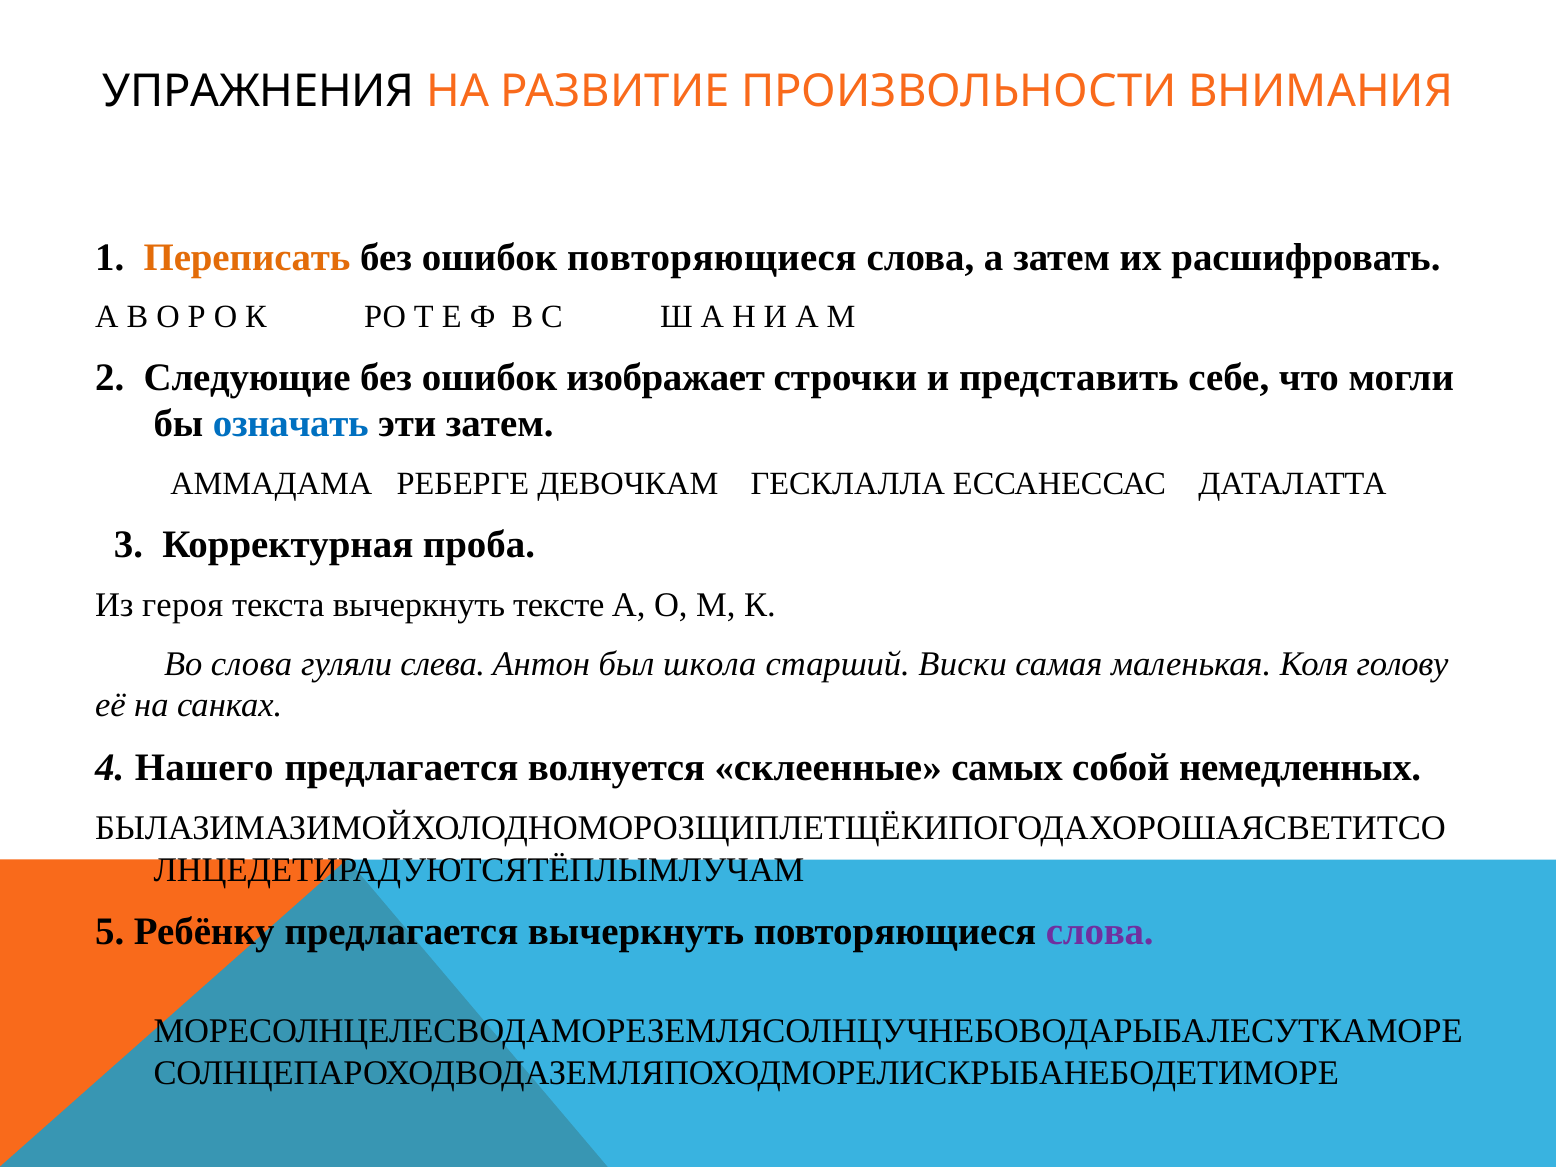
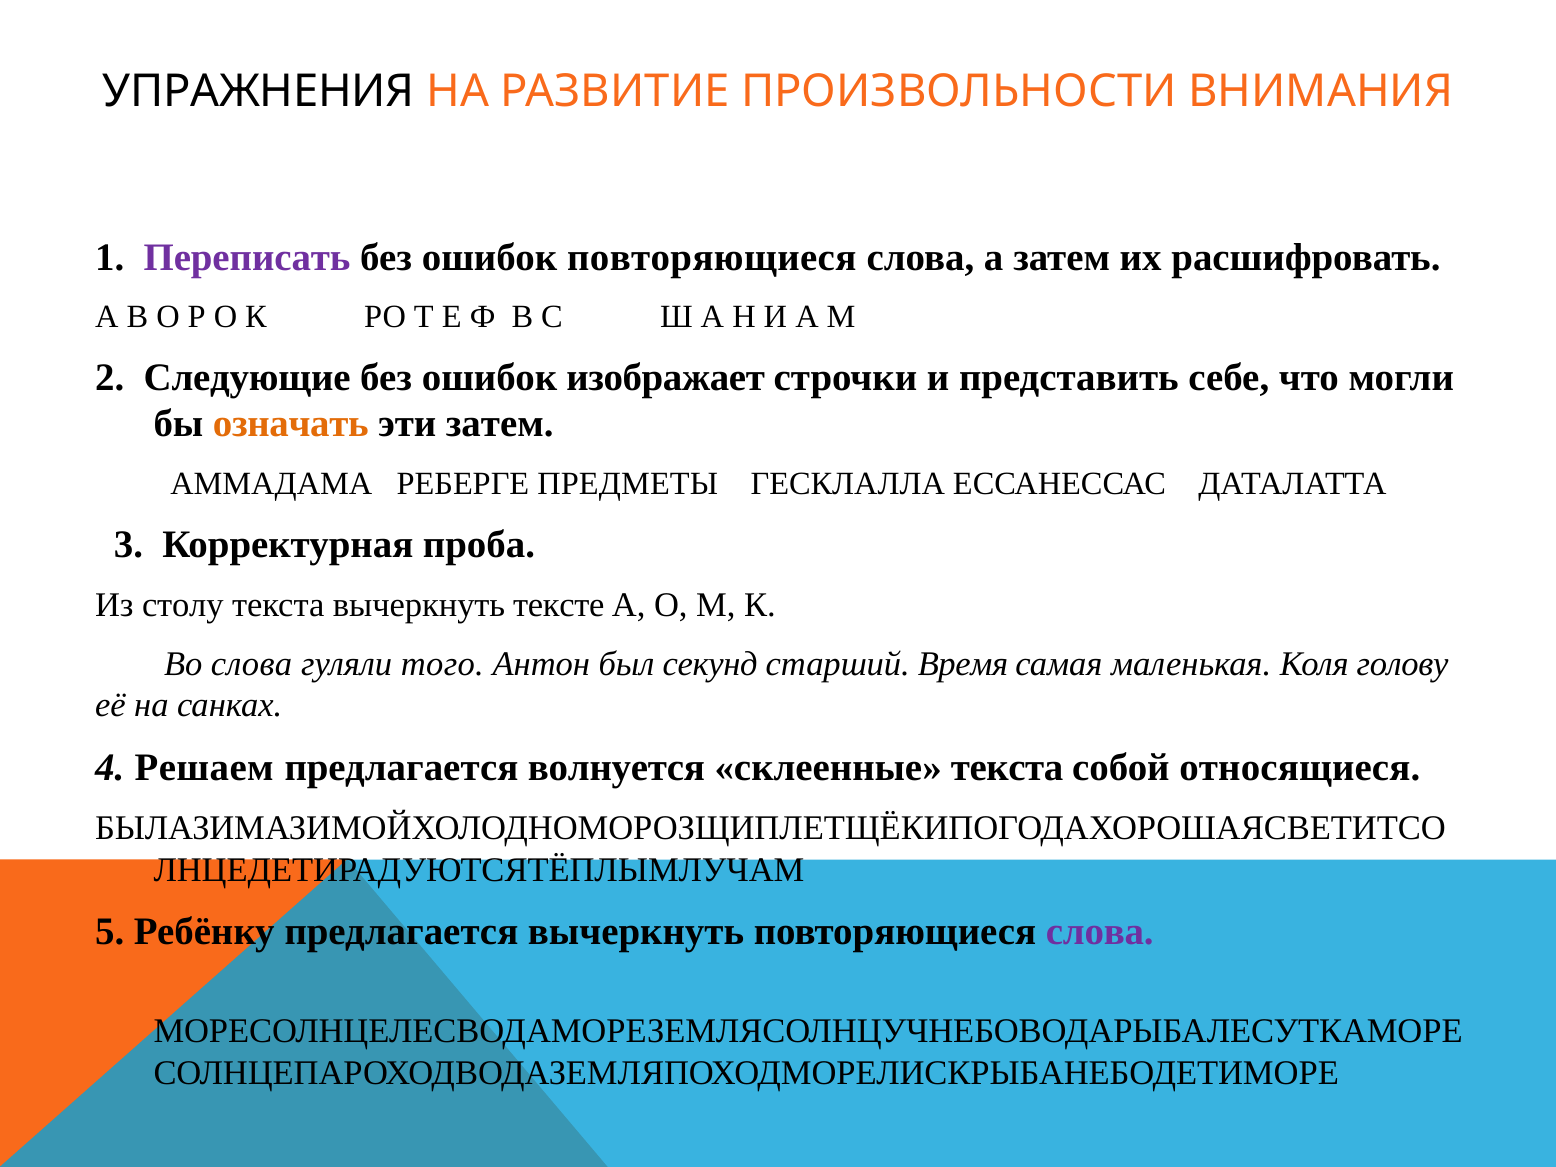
Переписать colour: orange -> purple (247, 257)
означать colour: blue -> orange (291, 424)
ДЕВОЧКАМ: ДЕВОЧКАМ -> ПРЕДМЕТЫ (628, 484)
героя: героя -> столу (183, 605)
слева: слева -> того (442, 664)
школа: школа -> секунд (710, 664)
Виски: Виски -> Время (963, 664)
Нашего: Нашего -> Решаем (204, 767)
склеенные самых: самых -> текста (1007, 767)
немедленных: немедленных -> относящиеся (1300, 767)
